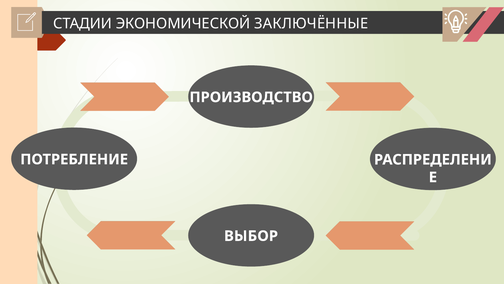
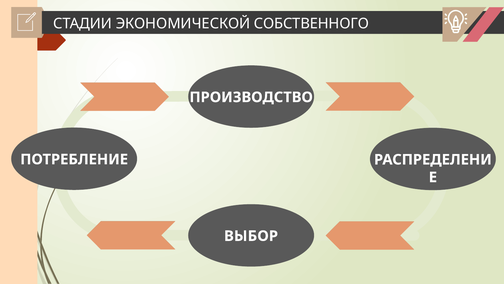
ЗАКЛЮЧЁННЫЕ: ЗАКЛЮЧЁННЫЕ -> СОБСТВЕННОГО (311, 23)
